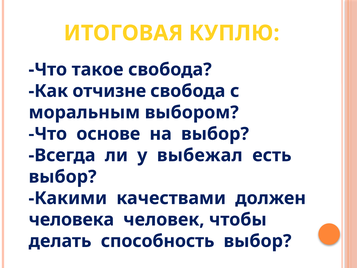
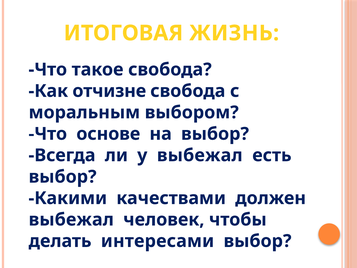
КУПЛЮ: КУПЛЮ -> ЖИЗНЬ (234, 33)
человека: человека -> выбежал (71, 219)
способность: способность -> интересами (157, 241)
